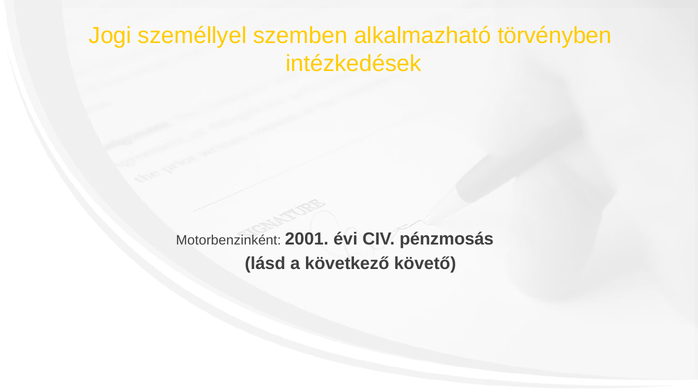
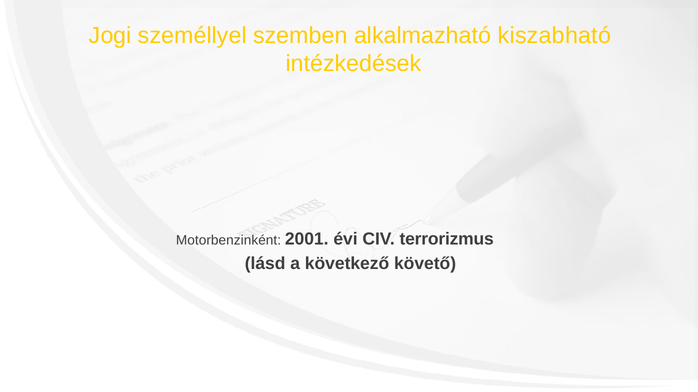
törvényben: törvényben -> kiszabható (554, 36)
pénzmosás: pénzmosás -> terrorizmus (447, 240)
